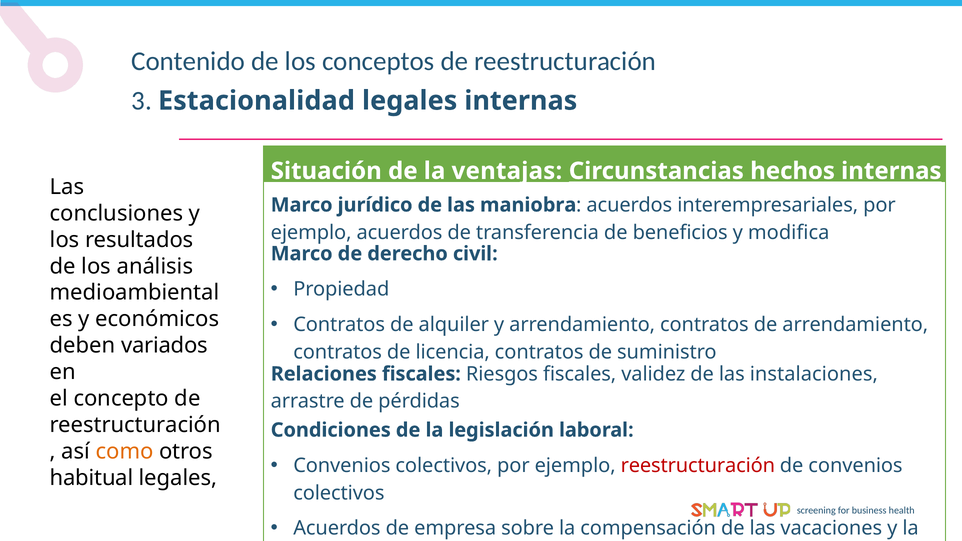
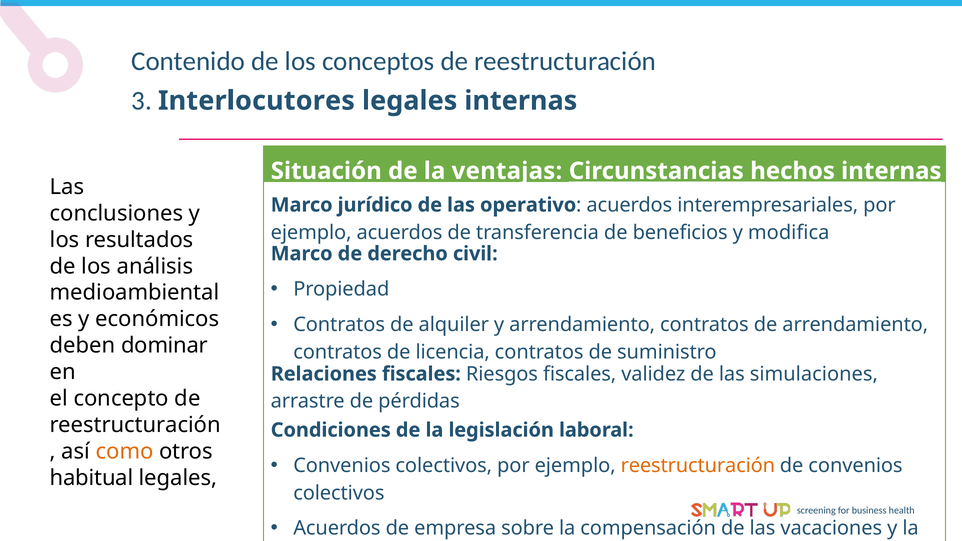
Estacionalidad: Estacionalidad -> Interlocutores (256, 101)
maniobra: maniobra -> operativo (528, 205)
variados: variados -> dominar (165, 346)
instalaciones: instalaciones -> simulaciones (814, 374)
reestructuración colour: red -> orange (698, 466)
